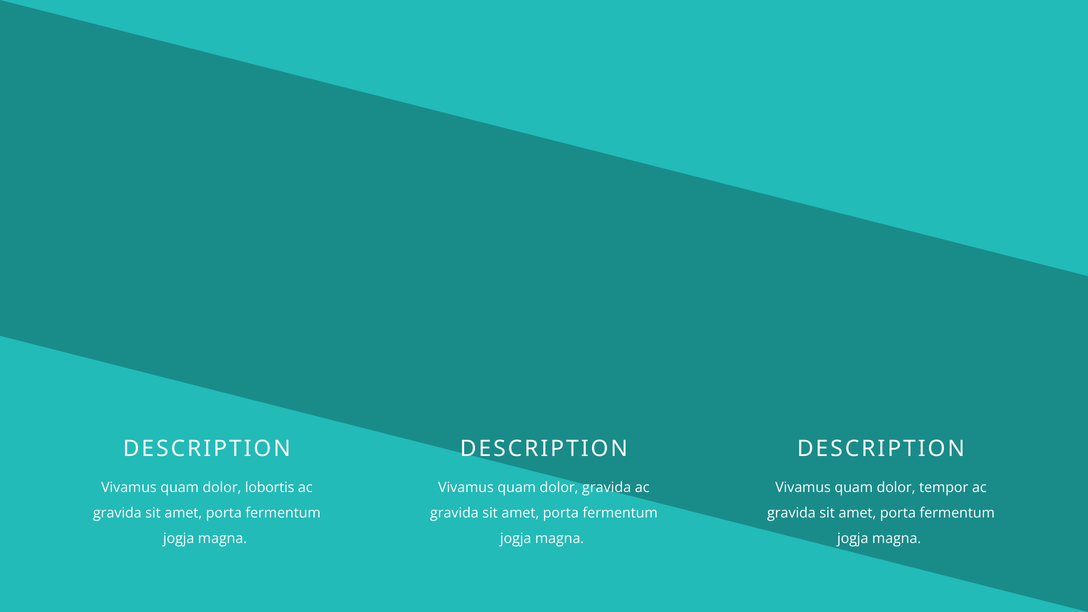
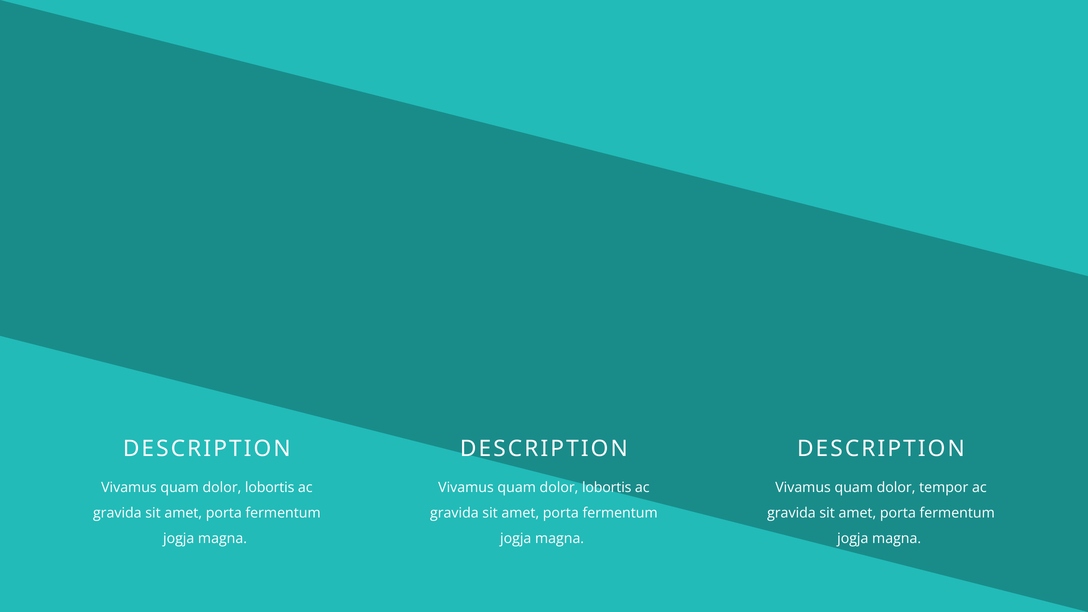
gravida: gravida -> lobortis (607, 487)
